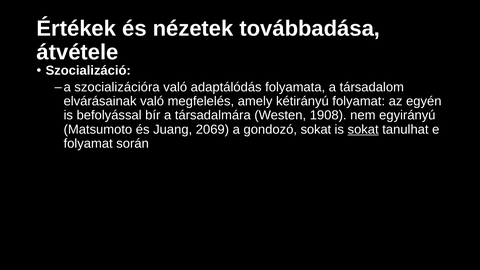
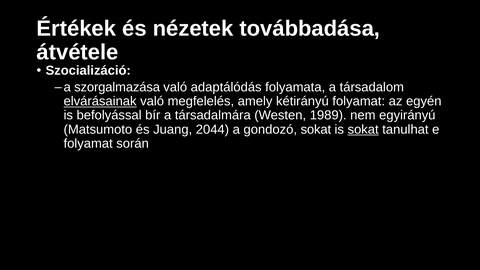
szocializációra: szocializációra -> szorgalmazása (117, 87)
elvárásainak underline: none -> present (100, 101)
1908: 1908 -> 1989 (328, 115)
2069: 2069 -> 2044 (212, 129)
